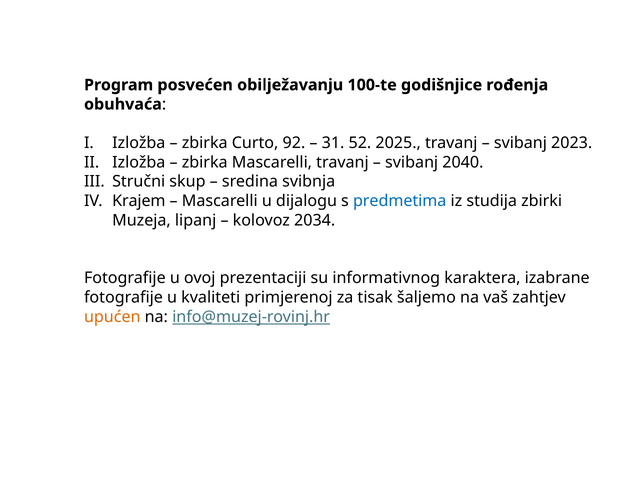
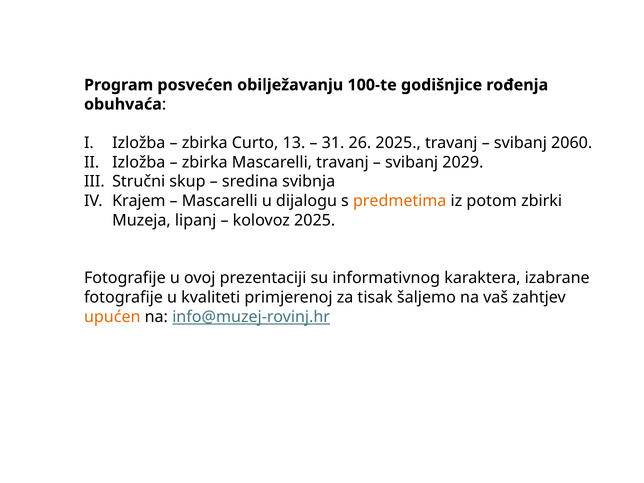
92: 92 -> 13 (294, 143)
52: 52 -> 26 (360, 143)
2023: 2023 -> 2060 (572, 143)
2040: 2040 -> 2029 (463, 162)
predmetima colour: blue -> orange (400, 201)
studija: studija -> potom (492, 201)
kolovoz 2034: 2034 -> 2025 (315, 220)
